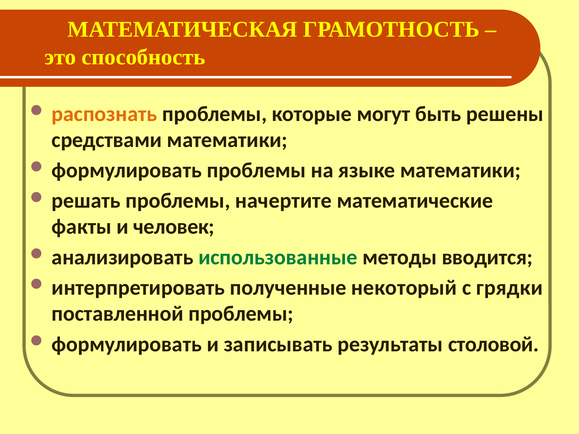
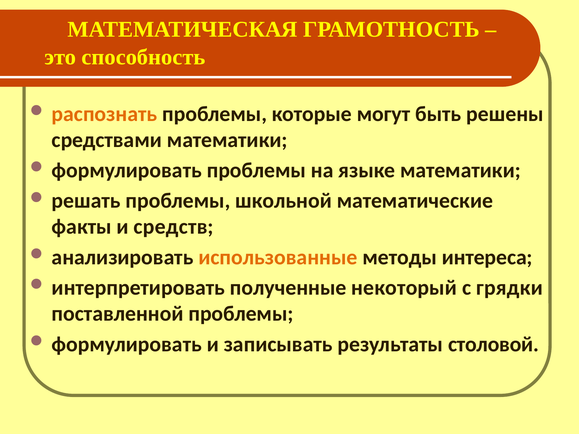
начертите: начертите -> школьной (284, 201)
человек: человек -> средств (174, 227)
использованные colour: green -> orange (278, 257)
вводится: вводится -> интереса (487, 257)
